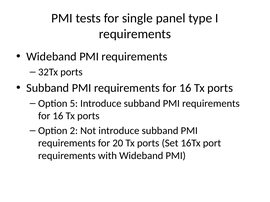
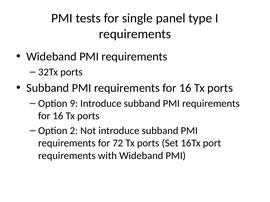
5: 5 -> 9 (74, 104)
20: 20 -> 72 (118, 143)
